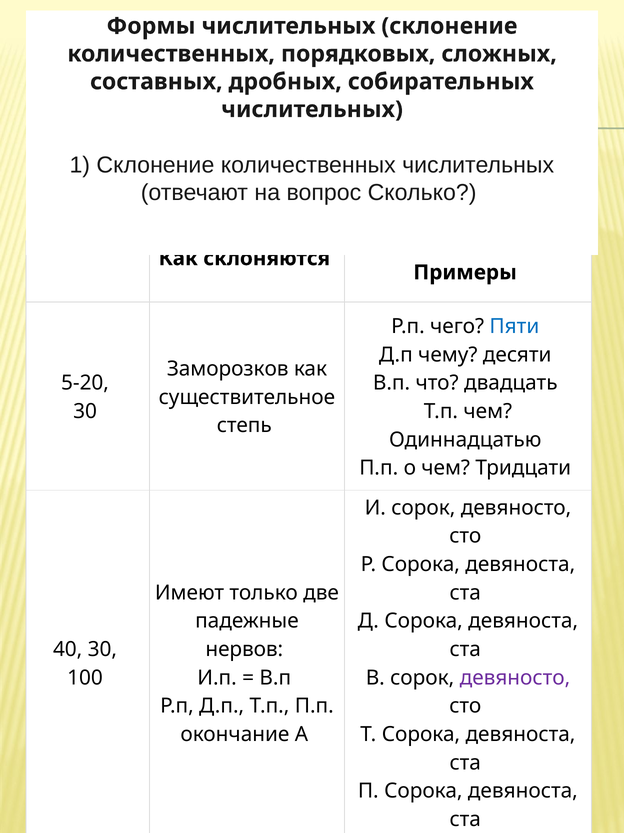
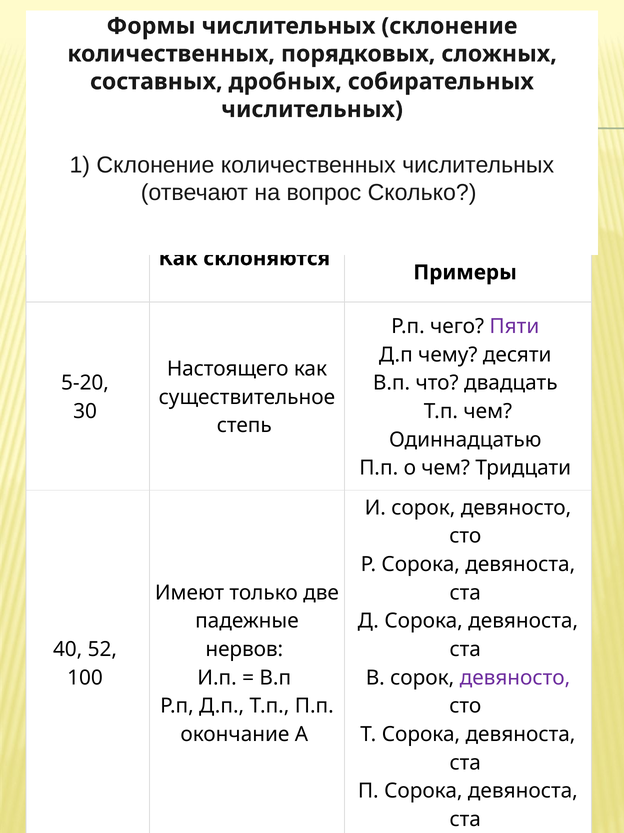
Пяти colour: blue -> purple (514, 326)
Заморозков: Заморозков -> Настоящего (228, 368)
40 30: 30 -> 52 (102, 649)
